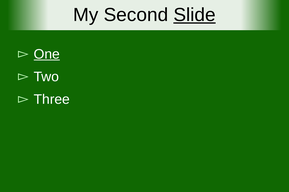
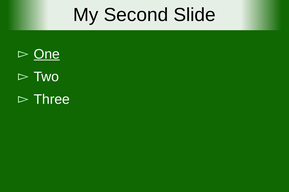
Slide underline: present -> none (195, 15)
